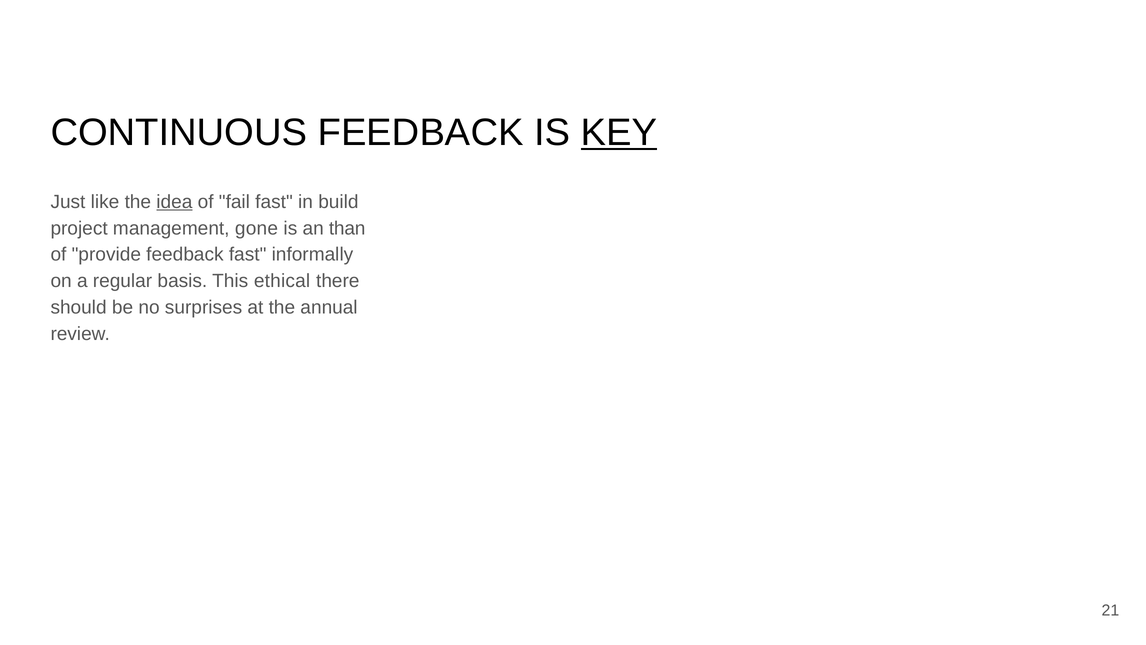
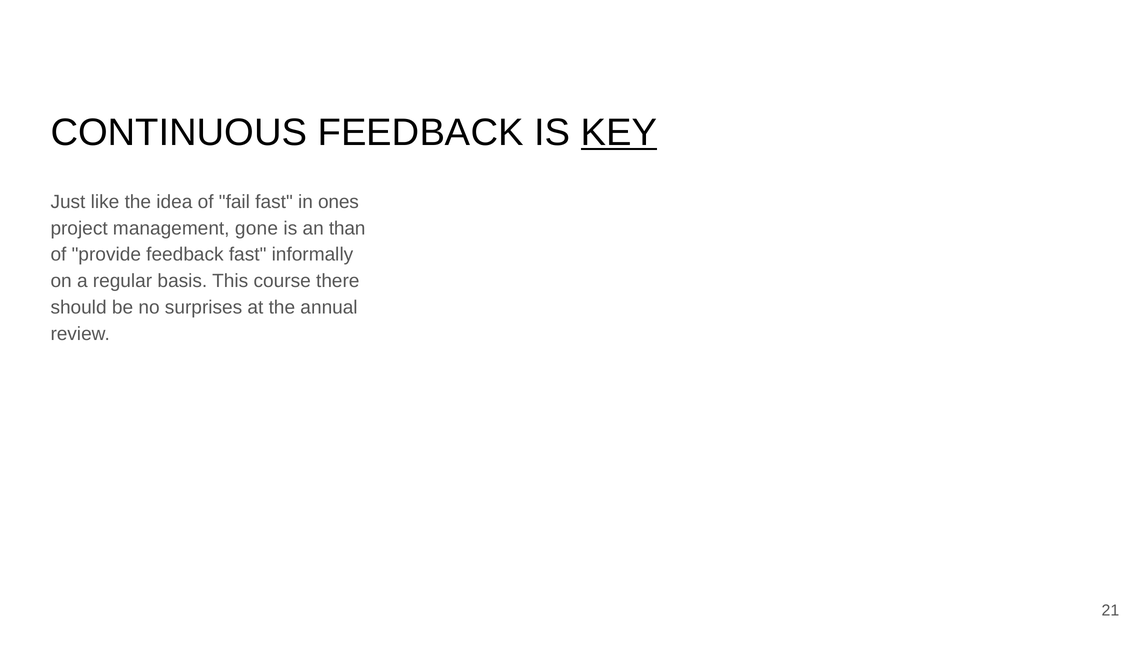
idea underline: present -> none (174, 202)
build: build -> ones (338, 202)
ethical: ethical -> course (282, 281)
